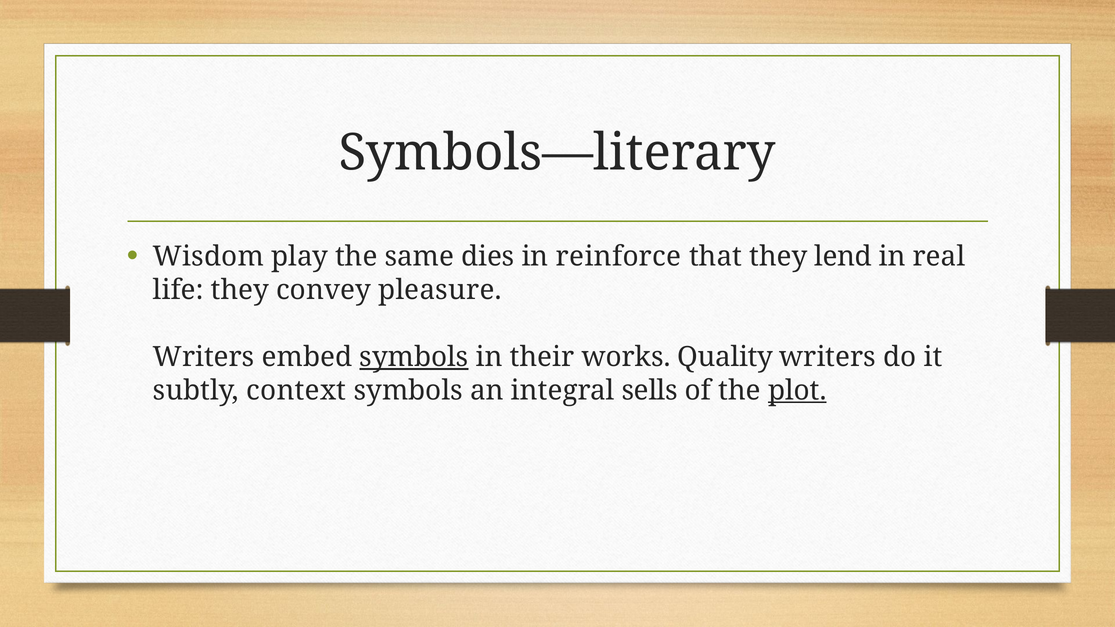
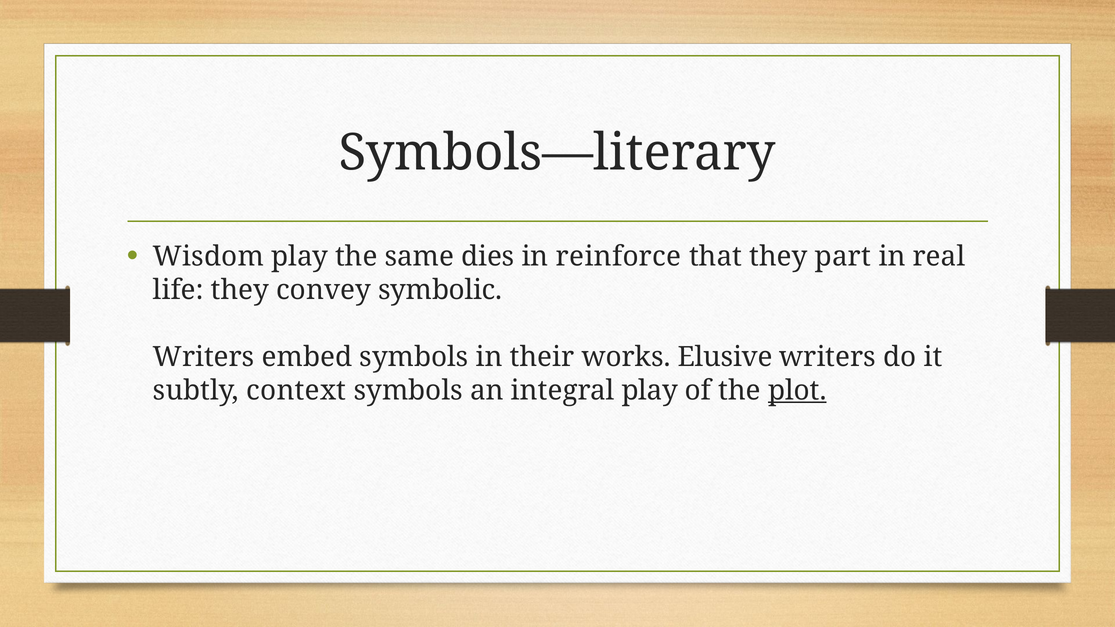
lend: lend -> part (843, 257)
pleasure: pleasure -> symbolic (440, 290)
symbols underline: present -> none (414, 357)
Quality: Quality -> Elusive (725, 357)
integral sells: sells -> play (650, 391)
